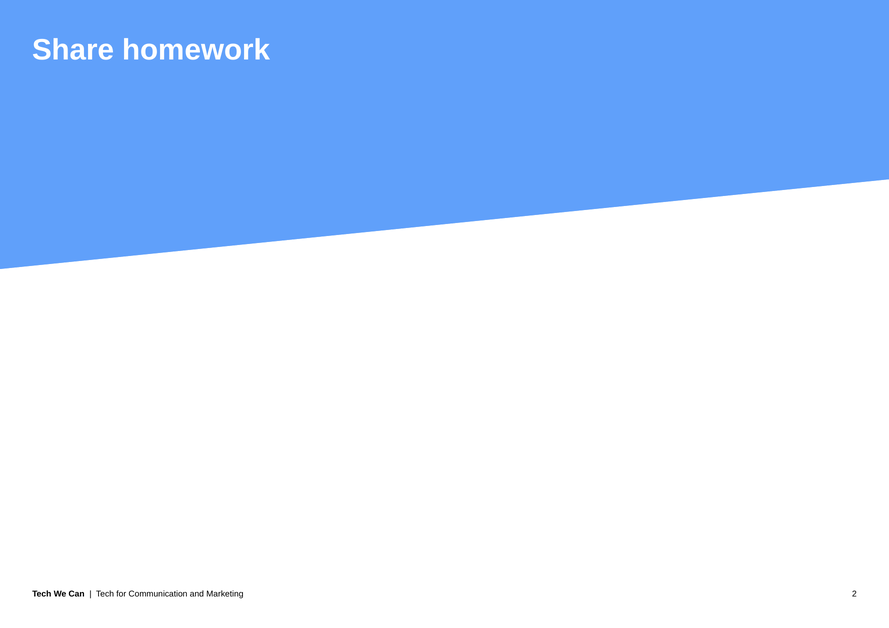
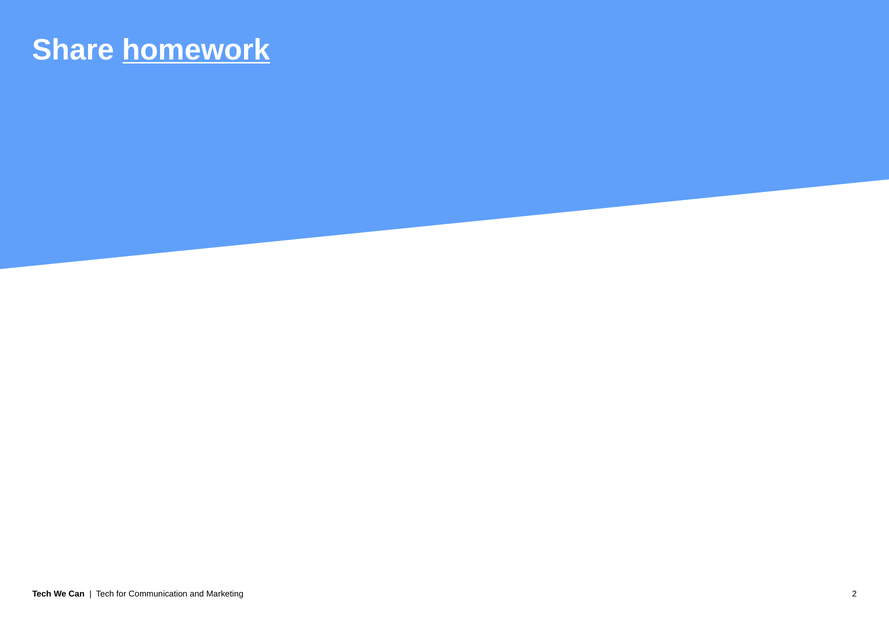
homework underline: none -> present (196, 50)
